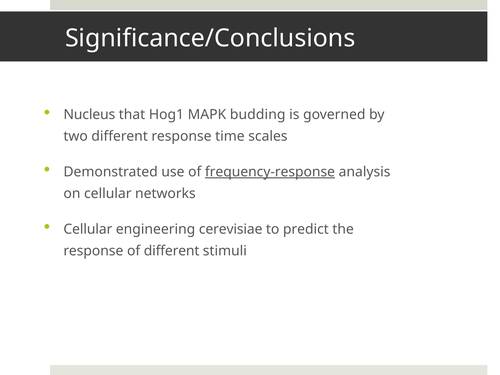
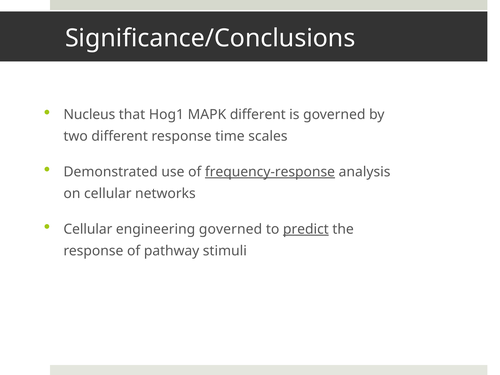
MAPK budding: budding -> different (258, 115)
engineering cerevisiae: cerevisiae -> governed (231, 229)
predict underline: none -> present (306, 229)
of different: different -> pathway (172, 251)
